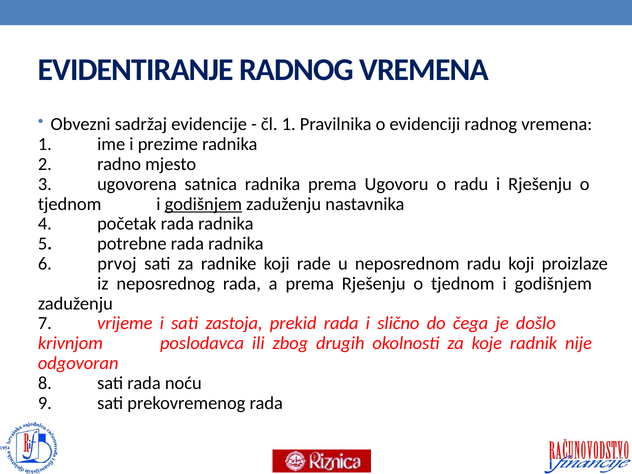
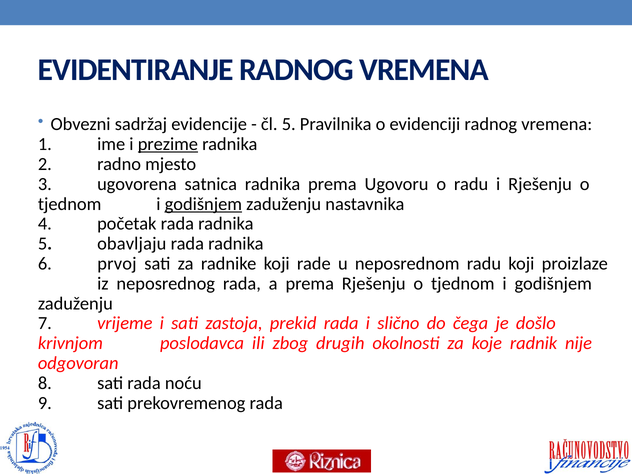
čl 1: 1 -> 5 (289, 124)
prezime underline: none -> present (168, 144)
potrebne: potrebne -> obavljaju (132, 244)
